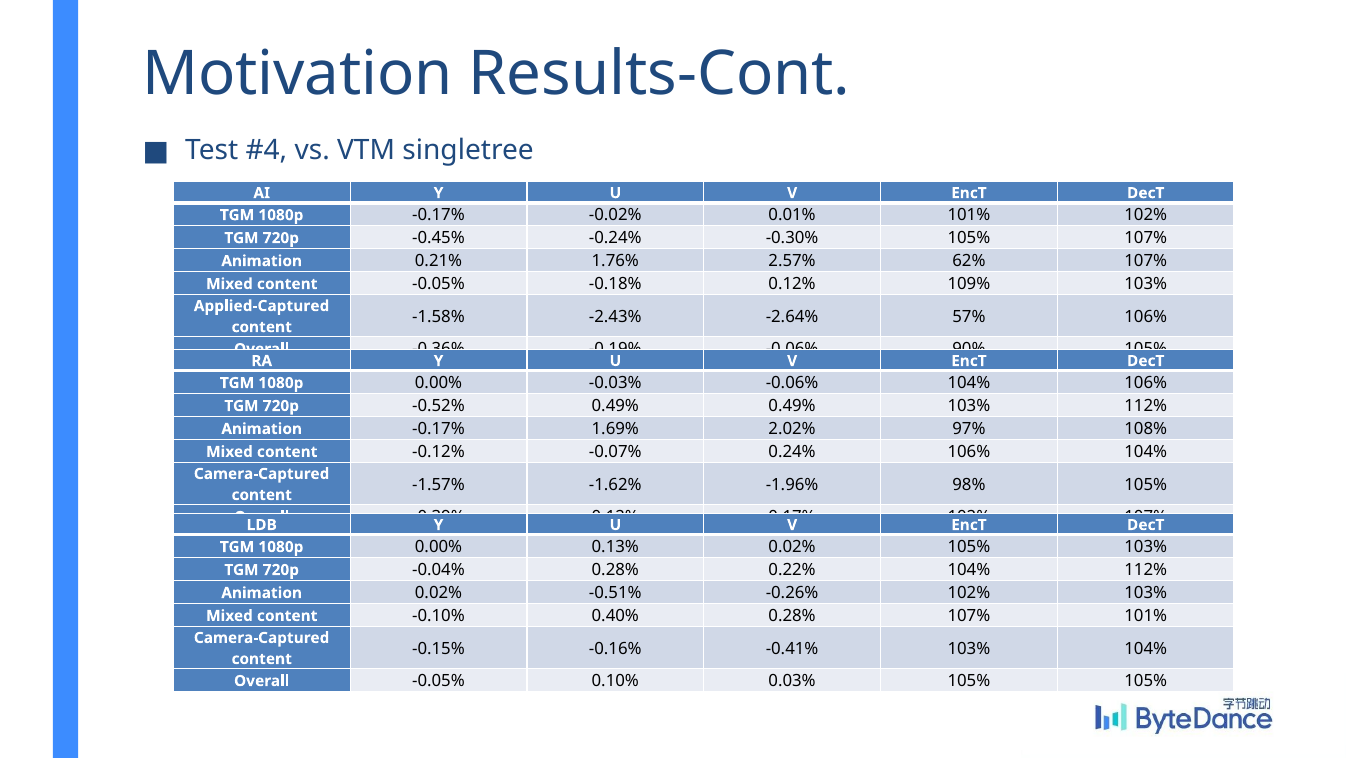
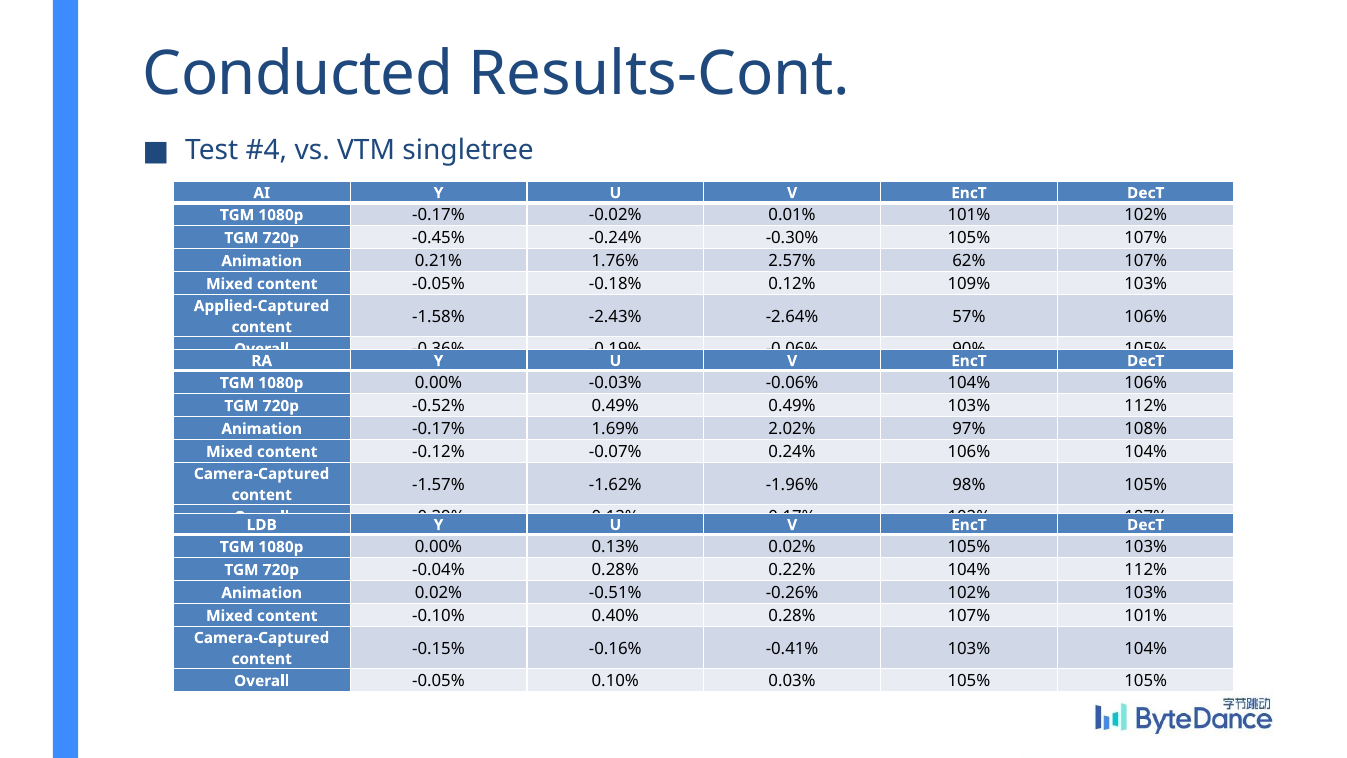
Motivation: Motivation -> Conducted (298, 74)
